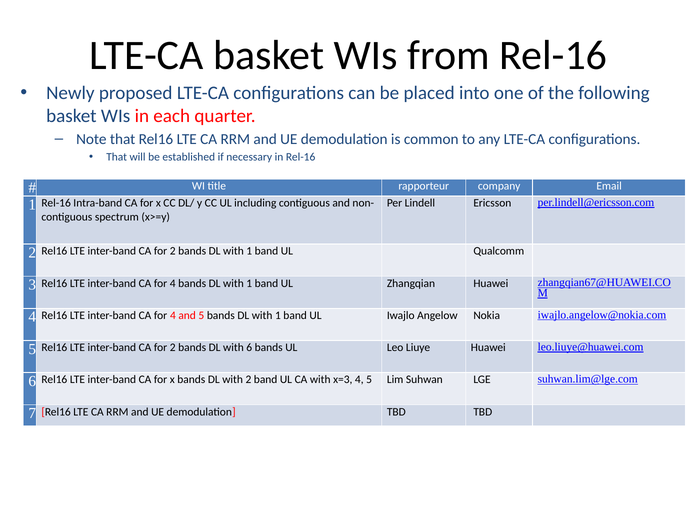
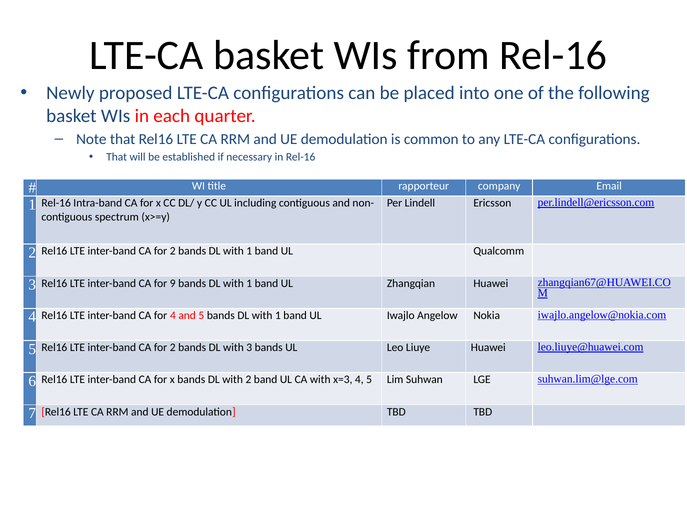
4: 4 -> 9 (173, 283)
with 6: 6 -> 3 (249, 348)
